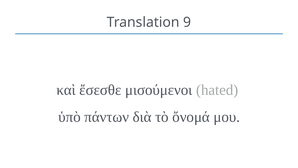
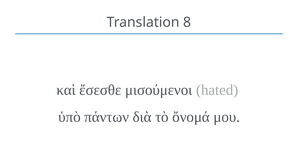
9: 9 -> 8 (187, 22)
